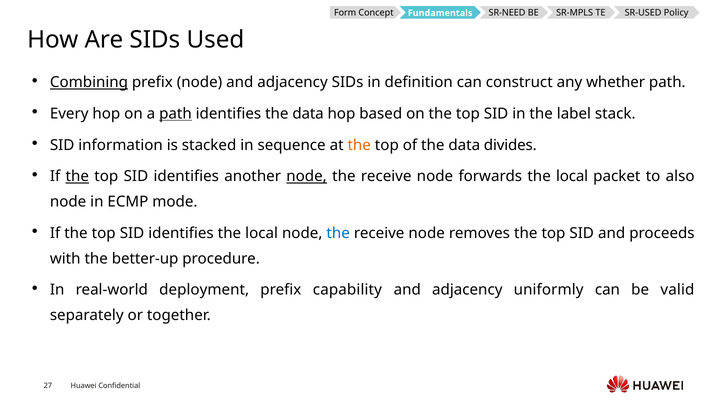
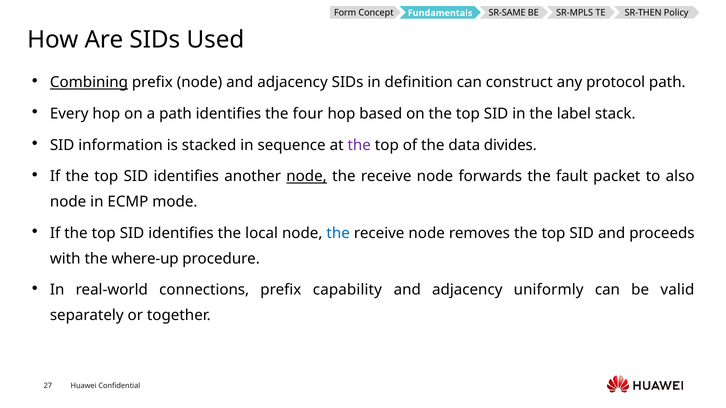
SR-NEED: SR-NEED -> SR-SAME (507, 13)
SR-USED: SR-USED -> SR-THEN (643, 13)
whether: whether -> protocol (616, 82)
path underline: present -> none (175, 114)
identifies the data: data -> four (308, 114)
the colour: orange -> purple (359, 145)
the underline: present -> none (77, 177)
forwards the local: local -> fault (572, 177)
better-up: better-up -> where-up (145, 259)
deployment: deployment -> connections (204, 290)
